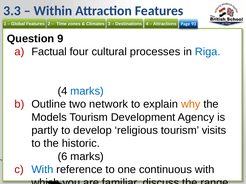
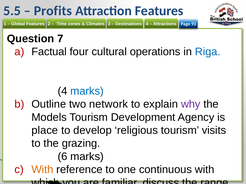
3.3: 3.3 -> 5.5 (12, 11)
Within: Within -> Profits (53, 11)
9: 9 -> 7 (60, 39)
processes: processes -> operations (155, 52)
why colour: orange -> purple (191, 104)
partly: partly -> place (45, 131)
historic: historic -> grazing (81, 144)
With colour: blue -> orange (42, 170)
